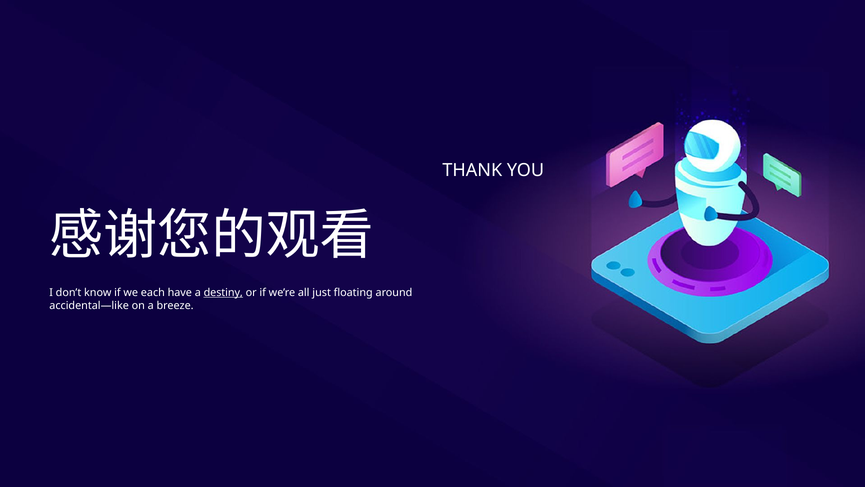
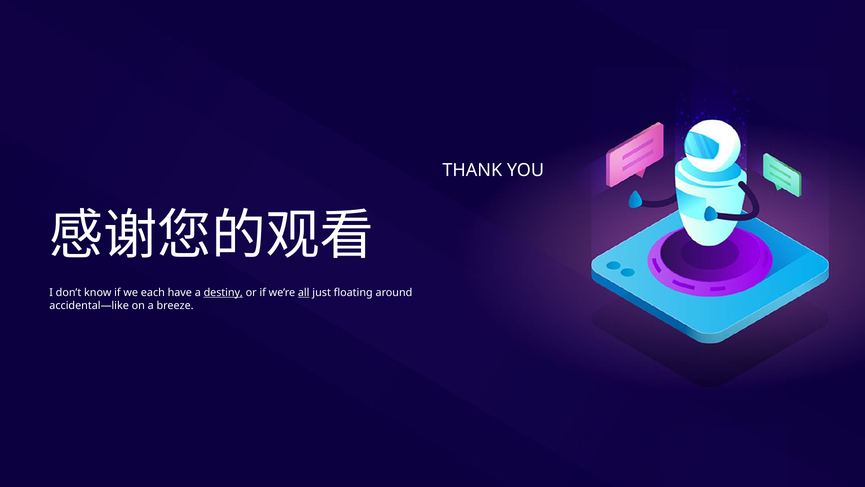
all underline: none -> present (304, 292)
